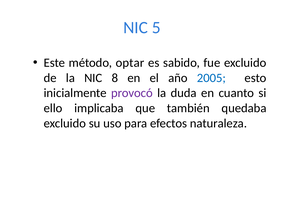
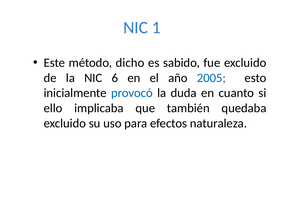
5: 5 -> 1 (156, 27)
optar: optar -> dicho (130, 63)
8: 8 -> 6 (115, 78)
provocó colour: purple -> blue (132, 93)
